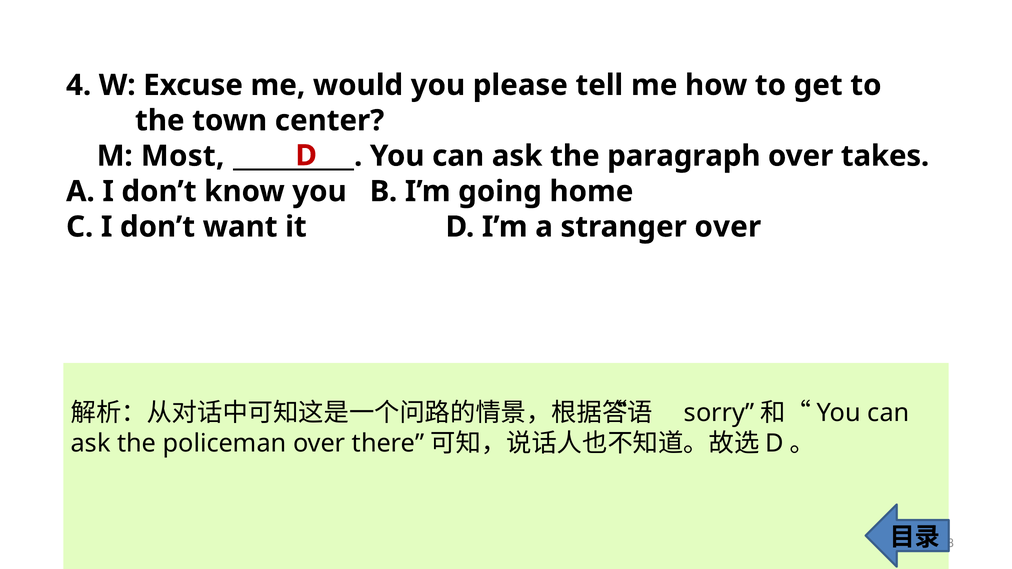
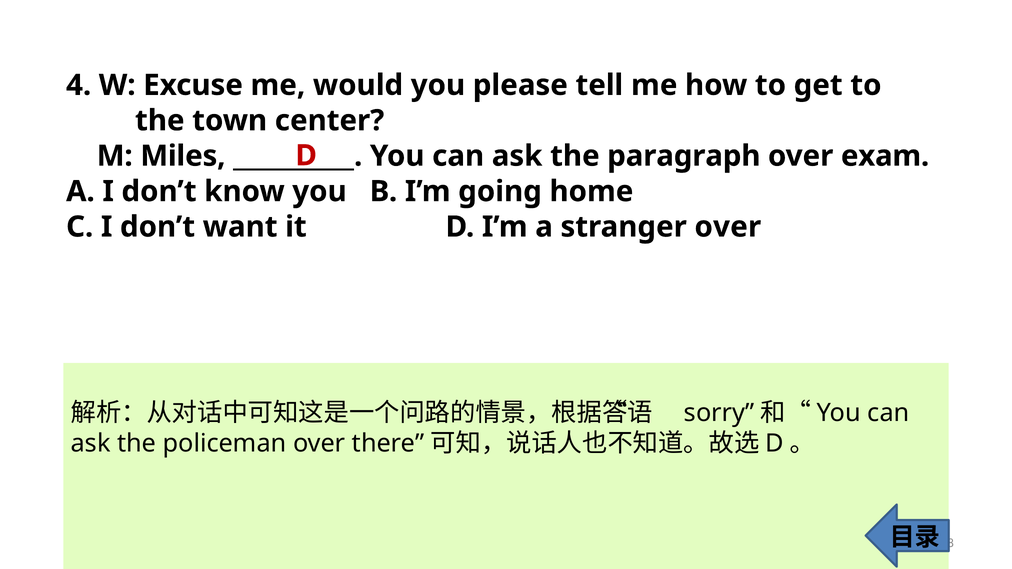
Most: Most -> Miles (183, 156)
takes: takes -> exam (885, 156)
